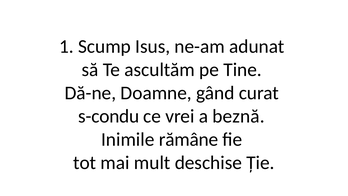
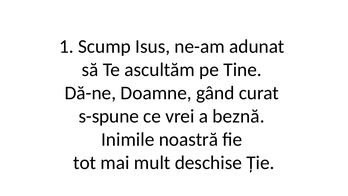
s-condu: s-condu -> s-spune (109, 116)
rămâne: rămâne -> noastră (188, 139)
